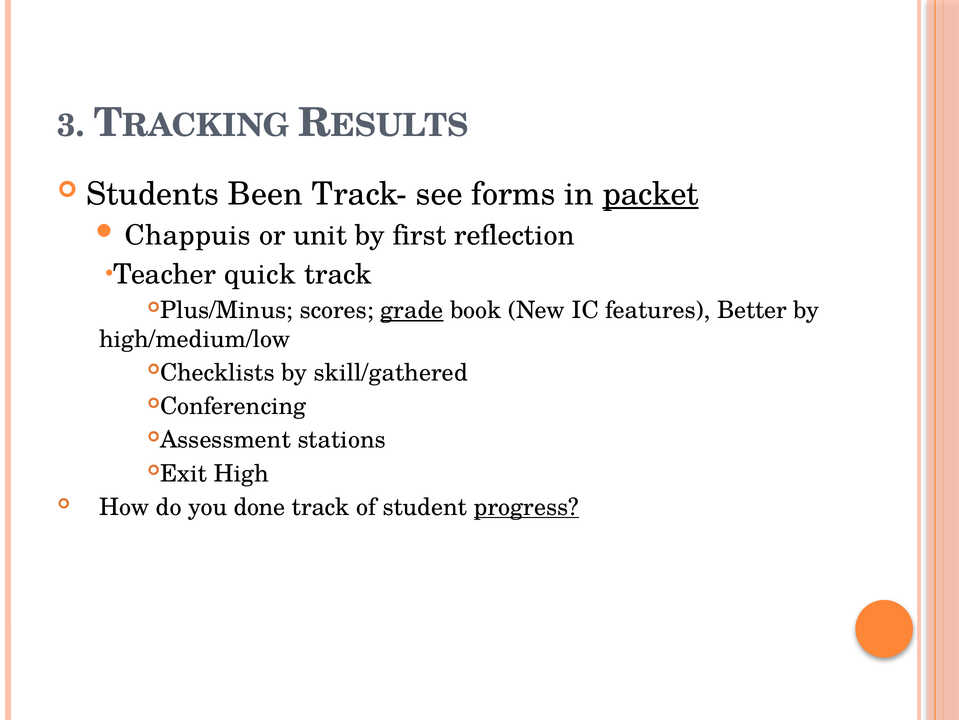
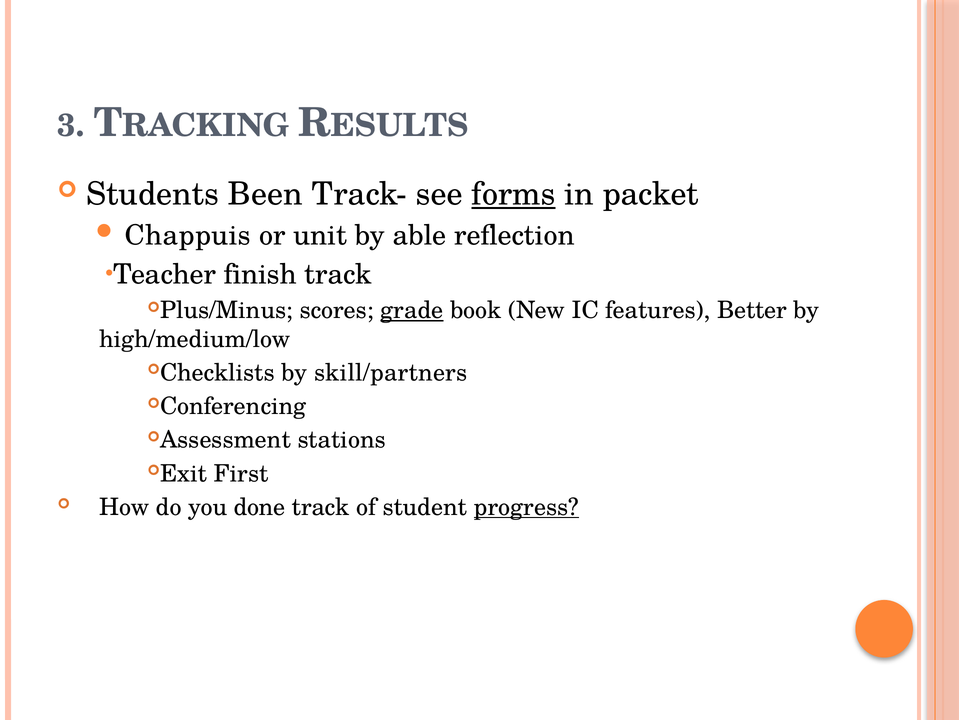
forms underline: none -> present (513, 194)
packet underline: present -> none (651, 194)
first: first -> able (419, 235)
quick: quick -> finish (260, 274)
skill/gathered: skill/gathered -> skill/partners (391, 372)
High: High -> First (241, 473)
